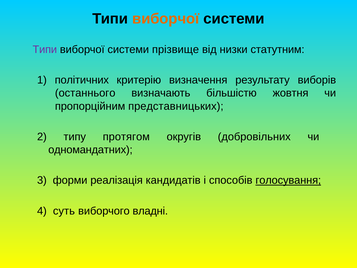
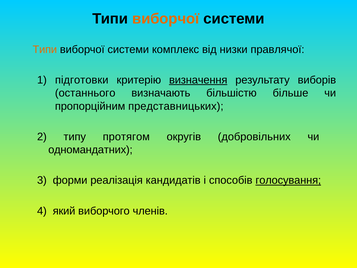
Типи colour: purple -> orange (45, 49)
прізвище: прізвище -> комплекс (176, 49)
статутним: статутним -> правлячої (277, 49)
політичних: політичних -> підготовки (82, 80)
визначення underline: none -> present (198, 80)
жовтня: жовтня -> більше (290, 93)
суть: суть -> який (64, 211)
владні: владні -> членів (150, 211)
